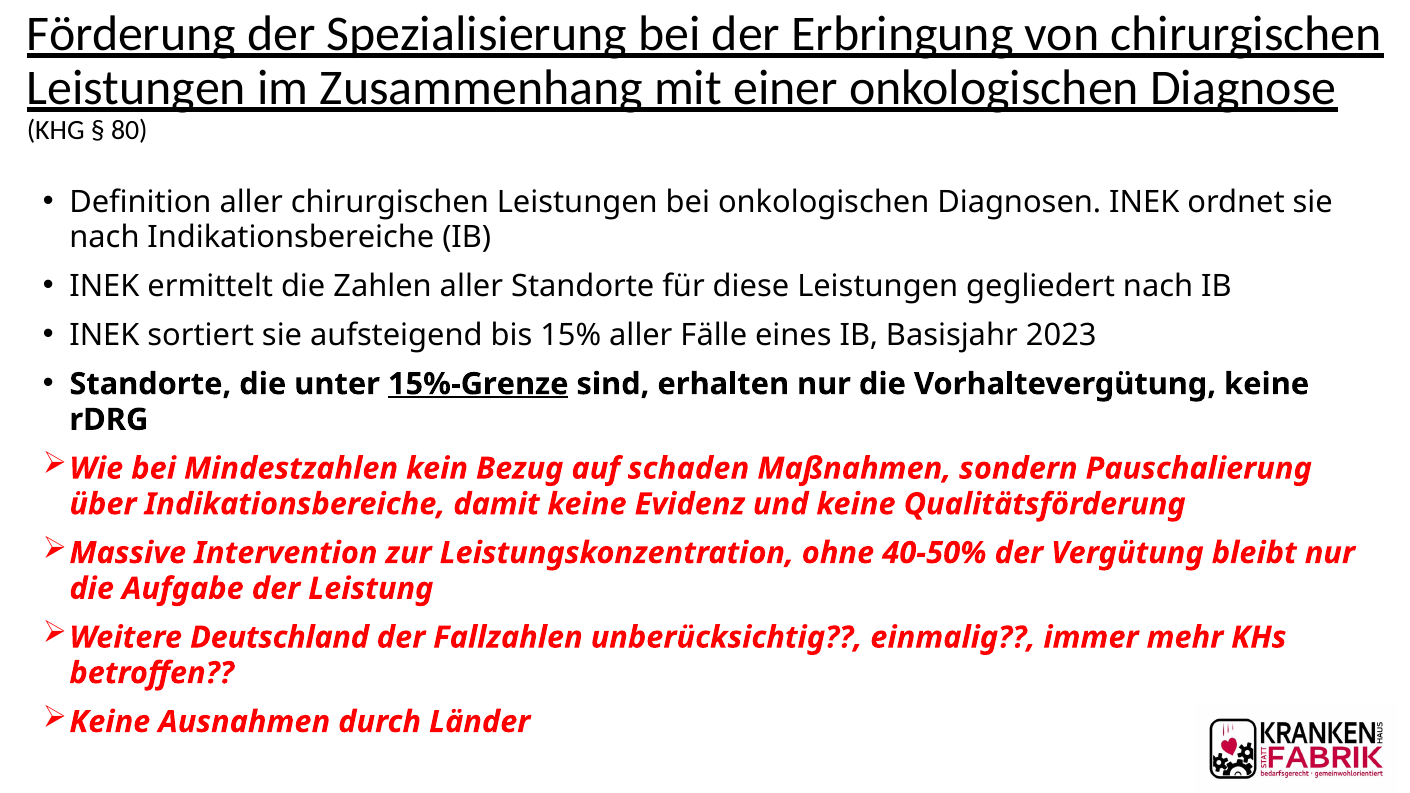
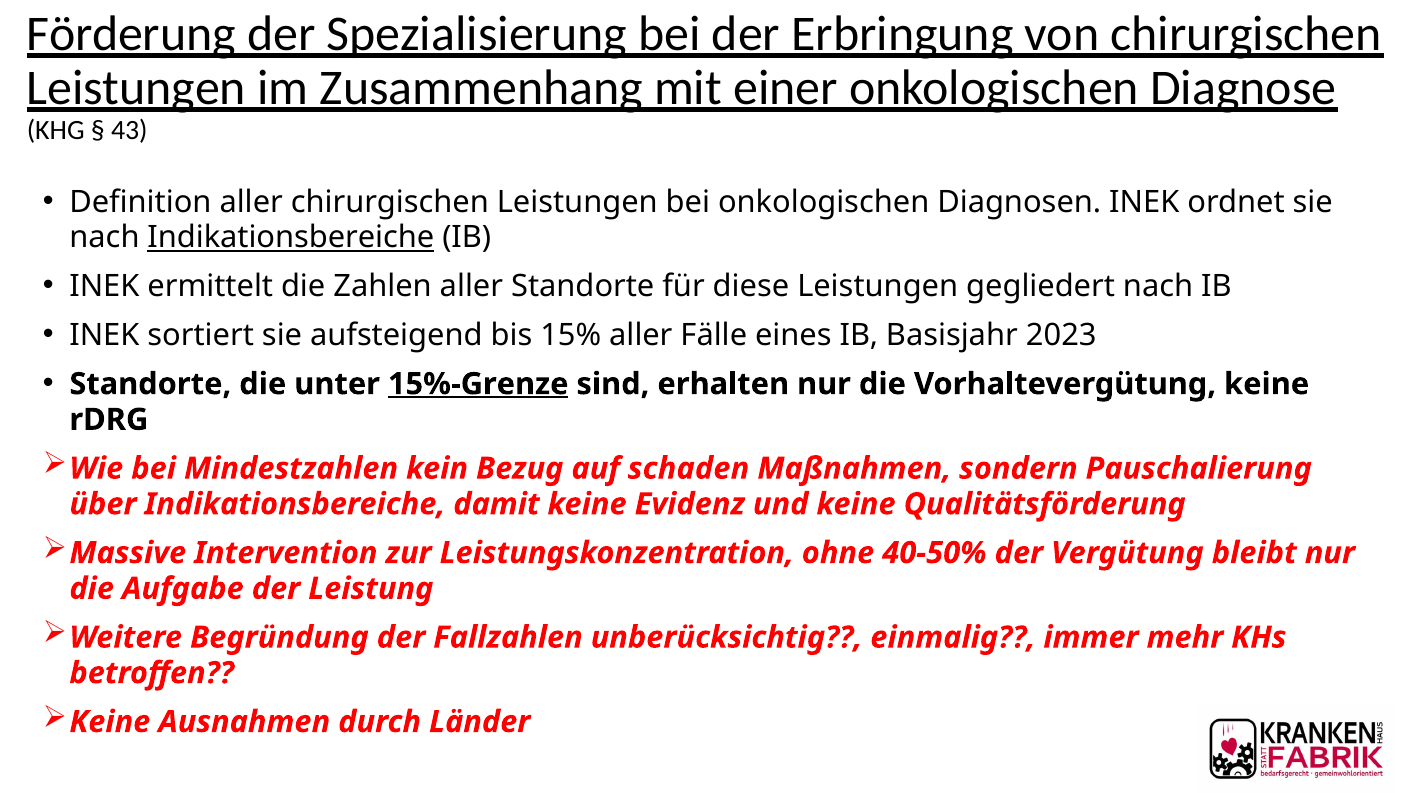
80: 80 -> 43 (129, 130)
Indikationsbereiche underline: none -> present (291, 238)
Deutschland: Deutschland -> Begründung (279, 638)
